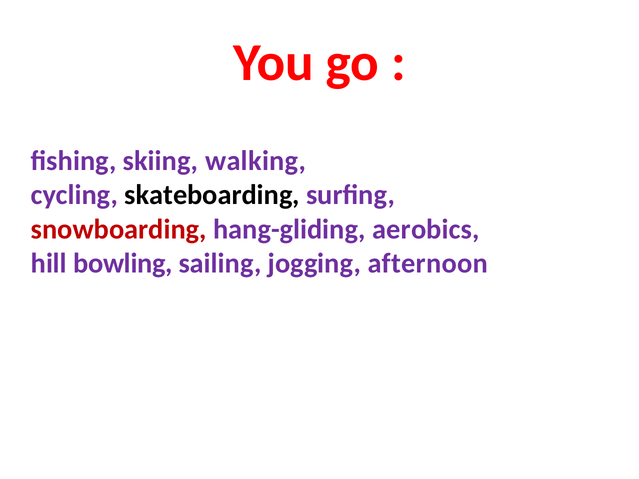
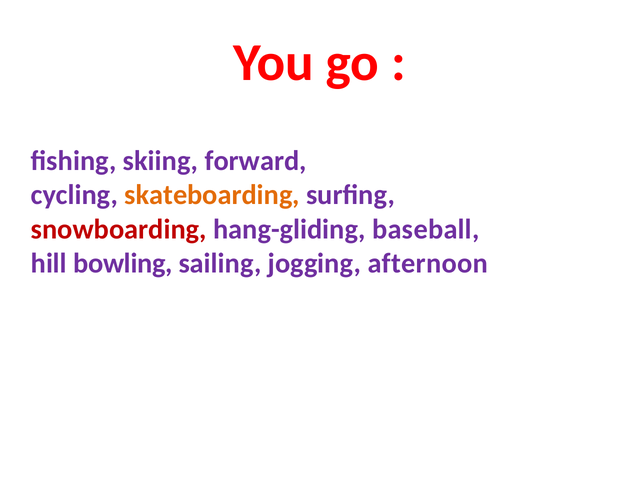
walking: walking -> forward (256, 161)
skateboarding colour: black -> orange (212, 195)
aerobics: aerobics -> baseball (426, 229)
